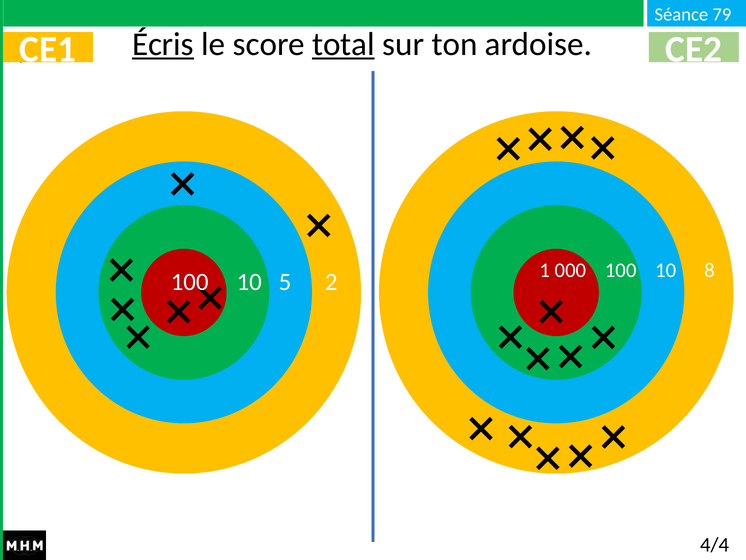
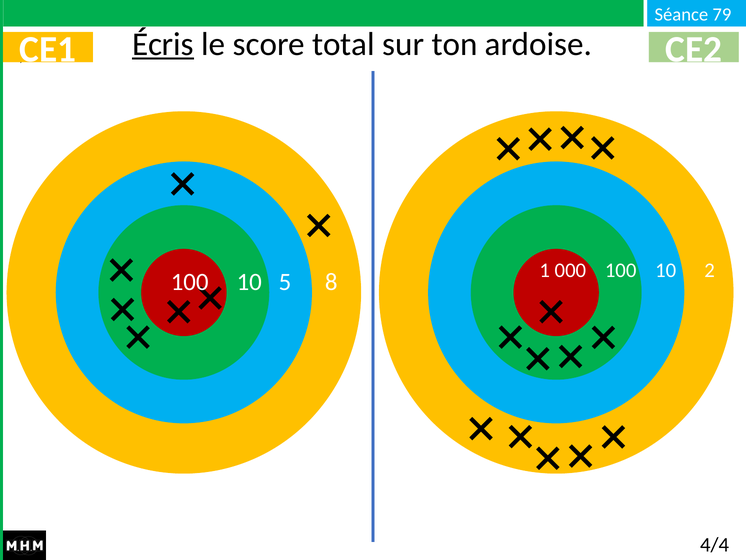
total underline: present -> none (344, 44)
8: 8 -> 2 (710, 270)
2: 2 -> 8 (331, 282)
